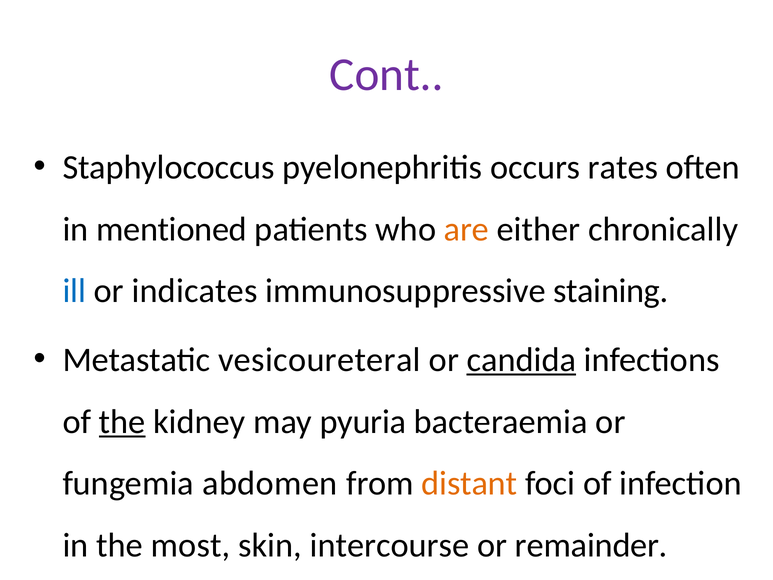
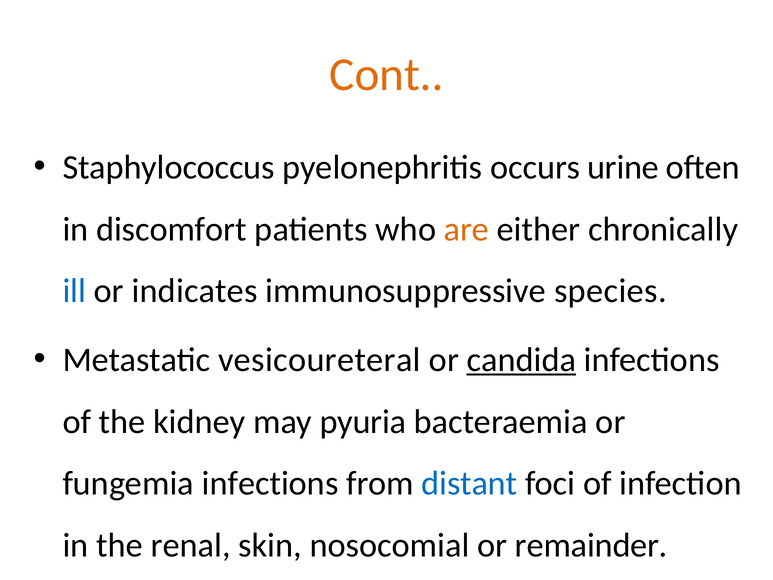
Cont colour: purple -> orange (386, 75)
rates: rates -> urine (623, 167)
mentioned: mentioned -> discomfort (171, 229)
staining: staining -> species (610, 291)
the underline: present -> none (122, 422)
fungemia abdomen: abdomen -> infections (270, 483)
distant colour: orange -> blue (469, 483)
most: most -> renal (191, 545)
intercourse: intercourse -> nosocomial (390, 545)
